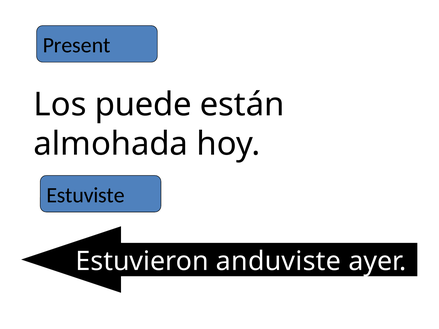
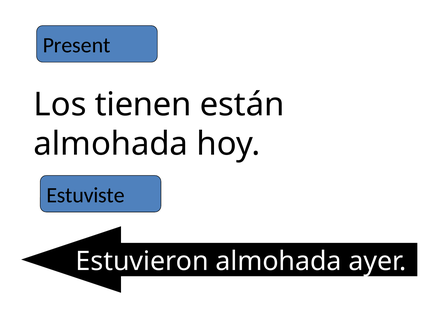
puede: puede -> tienen (143, 105)
Estuvieron anduviste: anduviste -> almohada (279, 262)
